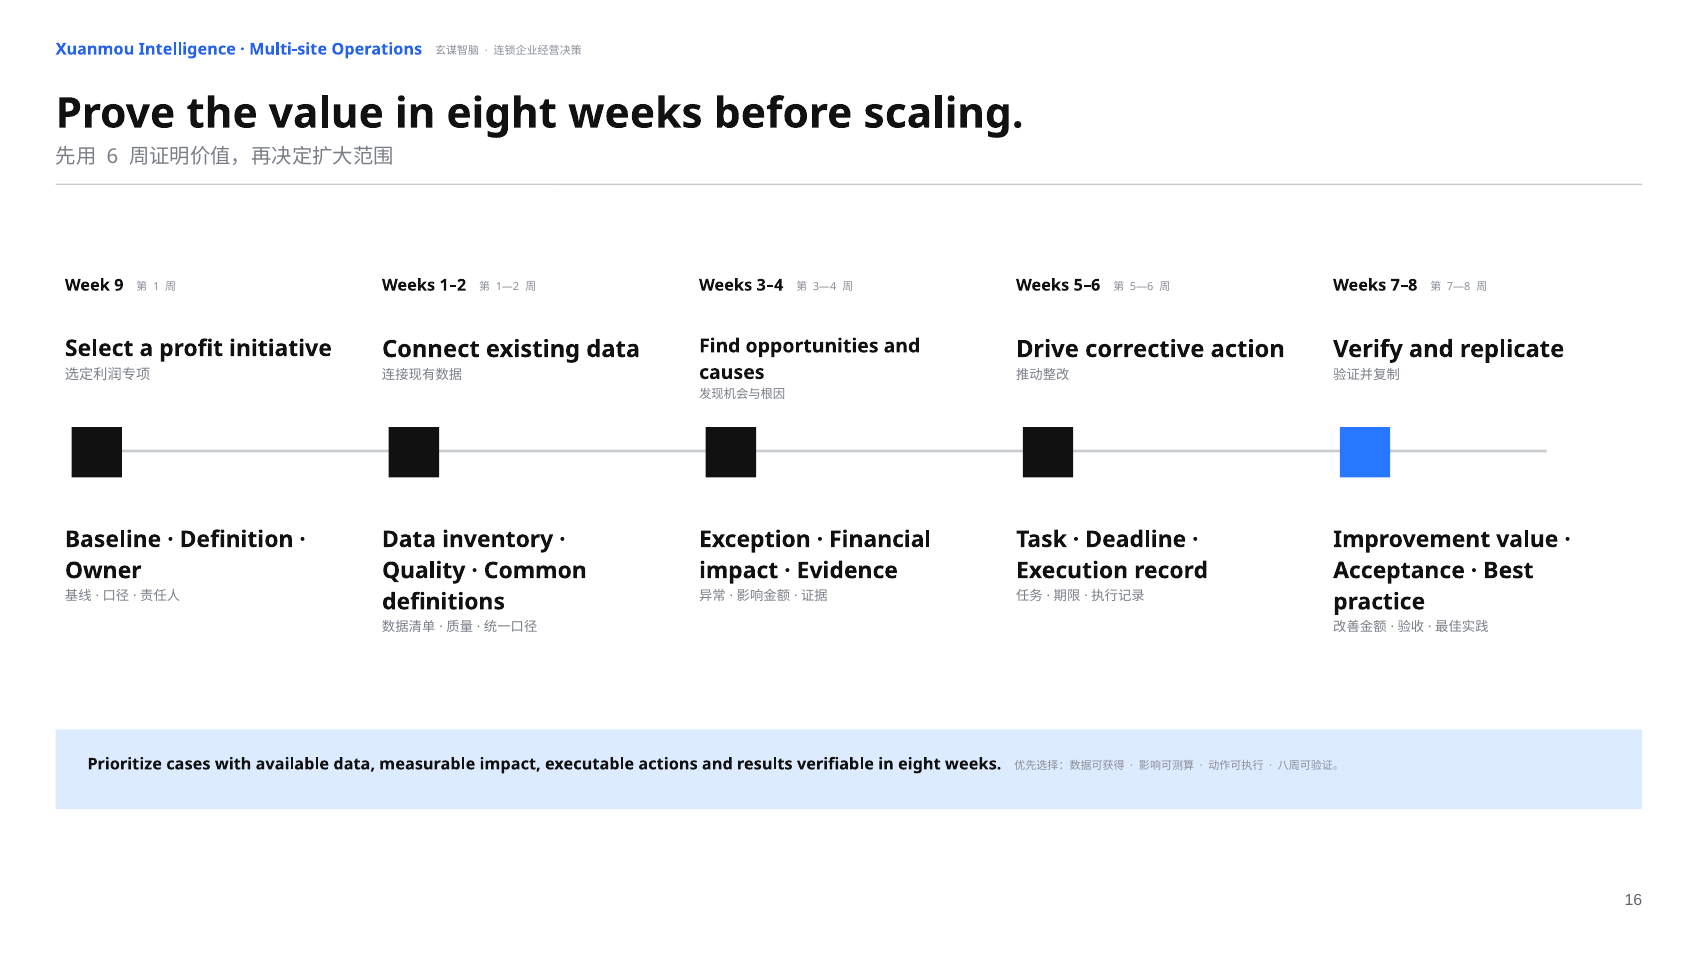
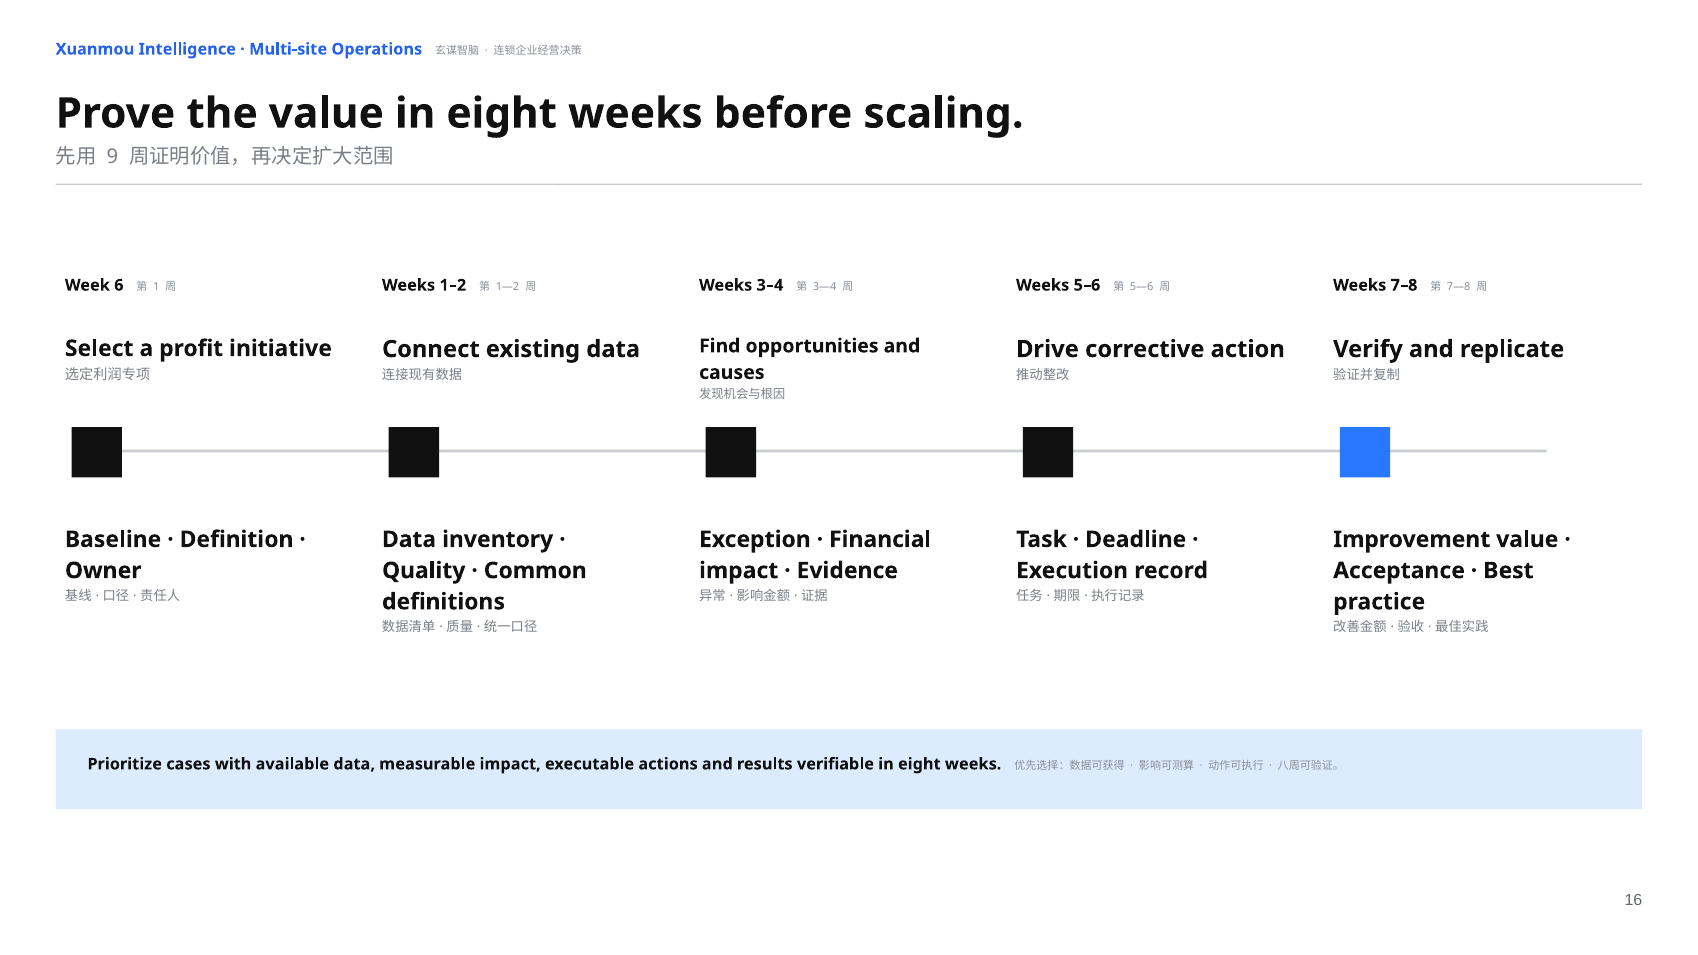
6: 6 -> 9 (113, 157)
9: 9 -> 6 (119, 285)
